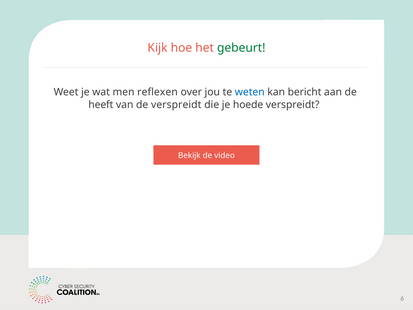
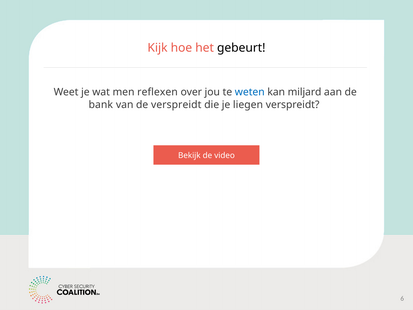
gebeurt colour: green -> black (241, 48)
bericht: bericht -> miljard (305, 92)
heeft: heeft -> bank (101, 105)
hoede: hoede -> liegen (248, 105)
